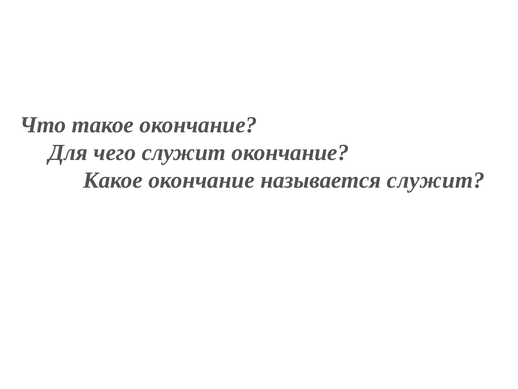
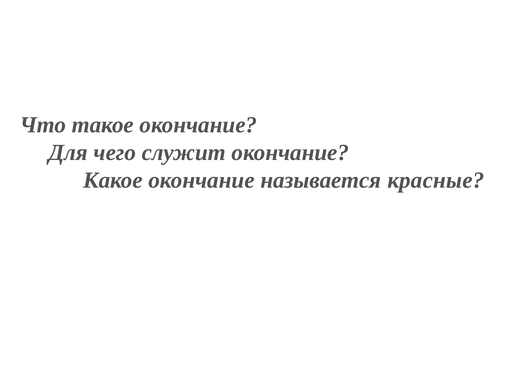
называется служит: служит -> красные (436, 180)
